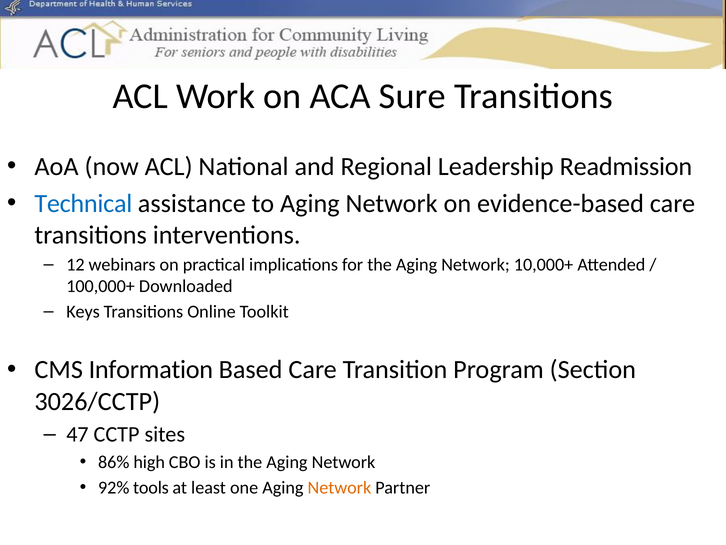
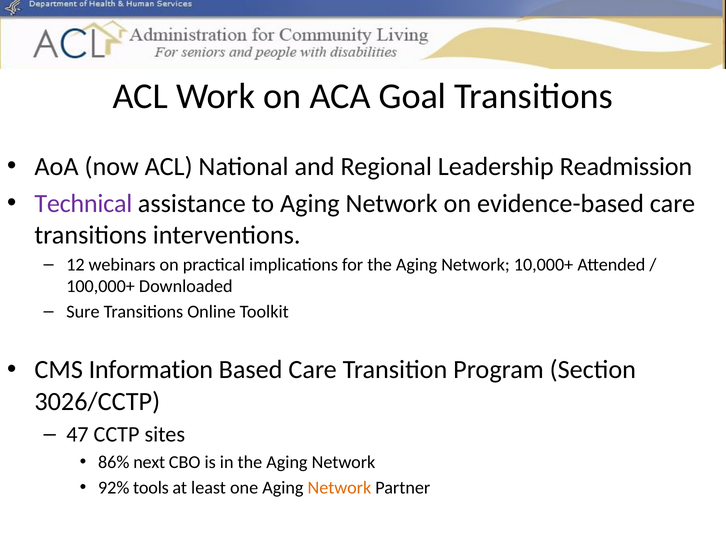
Sure: Sure -> Goal (412, 96)
Technical colour: blue -> purple (83, 203)
Keys: Keys -> Sure (83, 312)
high: high -> next (149, 462)
